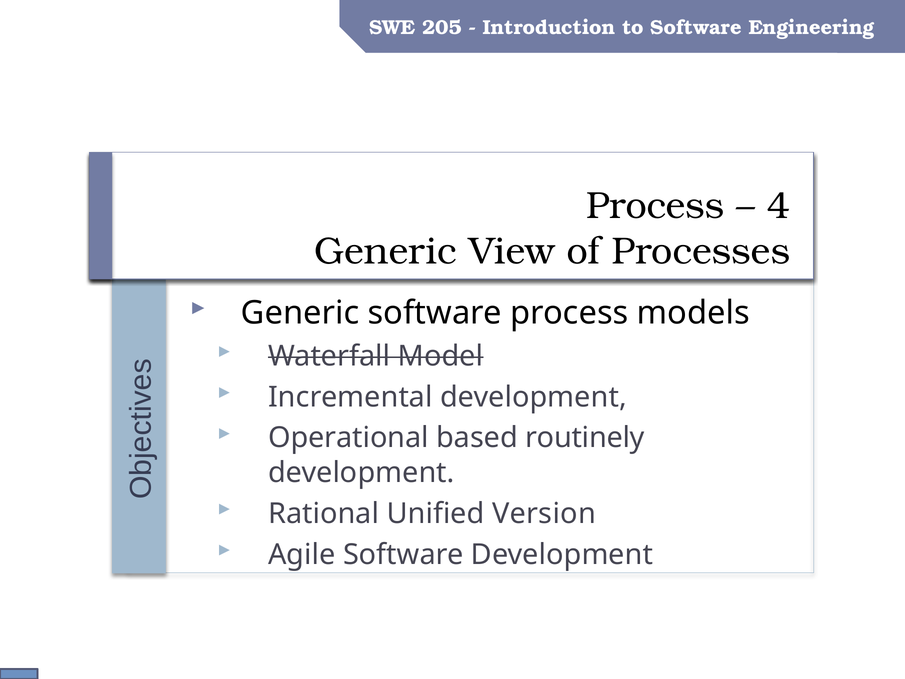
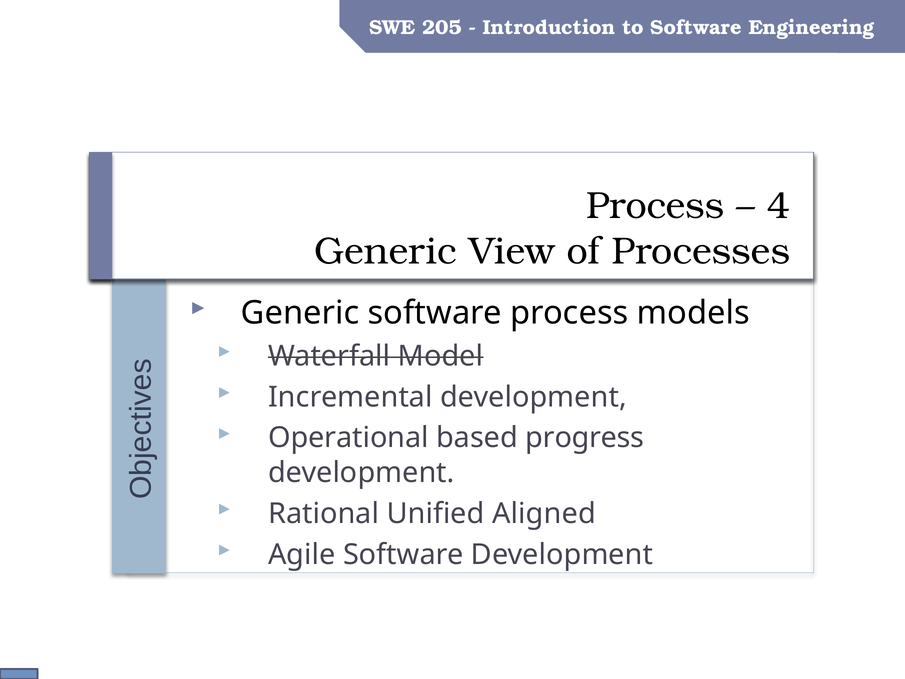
routinely: routinely -> progress (585, 438)
Version: Version -> Aligned (544, 513)
